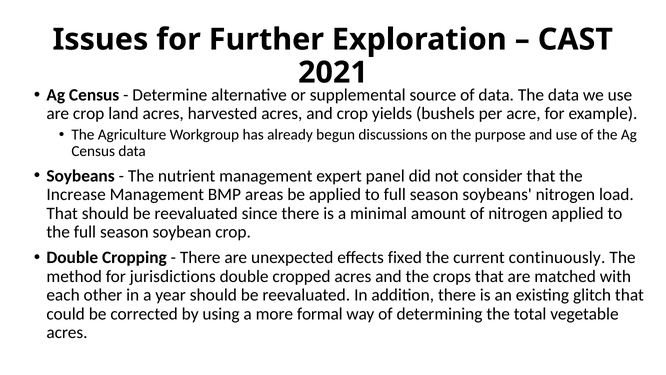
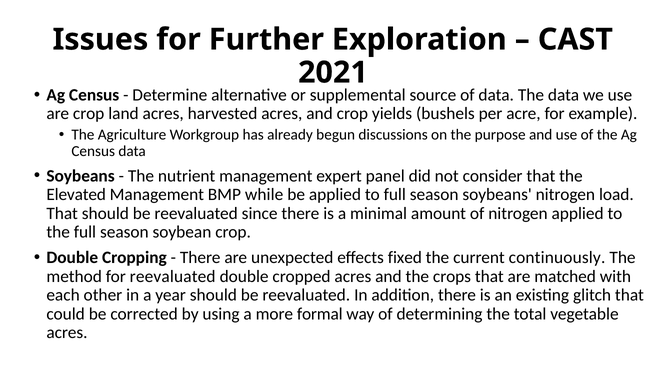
Increase: Increase -> Elevated (76, 194)
areas: areas -> while (264, 194)
for jurisdictions: jurisdictions -> reevaluated (173, 276)
